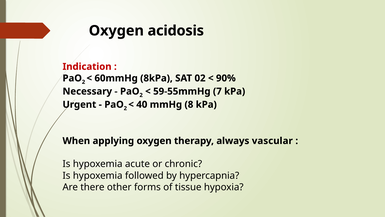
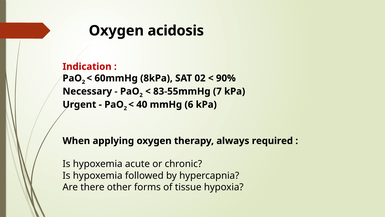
59-55mmHg: 59-55mmHg -> 83-55mmHg (182, 91)
8: 8 -> 6 (189, 104)
vascular: vascular -> required (272, 141)
